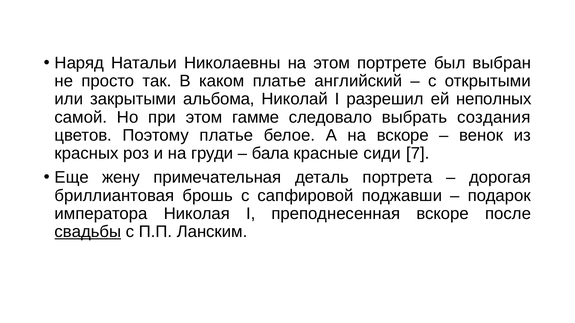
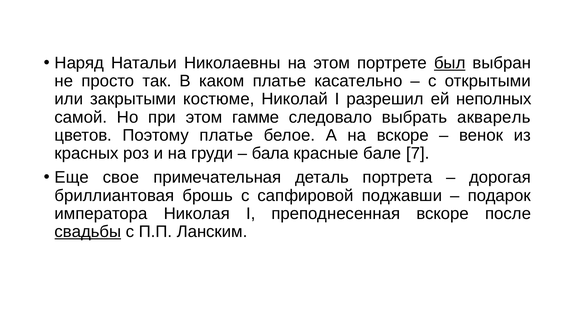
был underline: none -> present (450, 63)
английский: английский -> касательно (358, 81)
альбома: альбома -> костюме (219, 99)
создания: создания -> акварель (494, 117)
сиди: сиди -> бале (382, 154)
жену: жену -> свое (121, 178)
